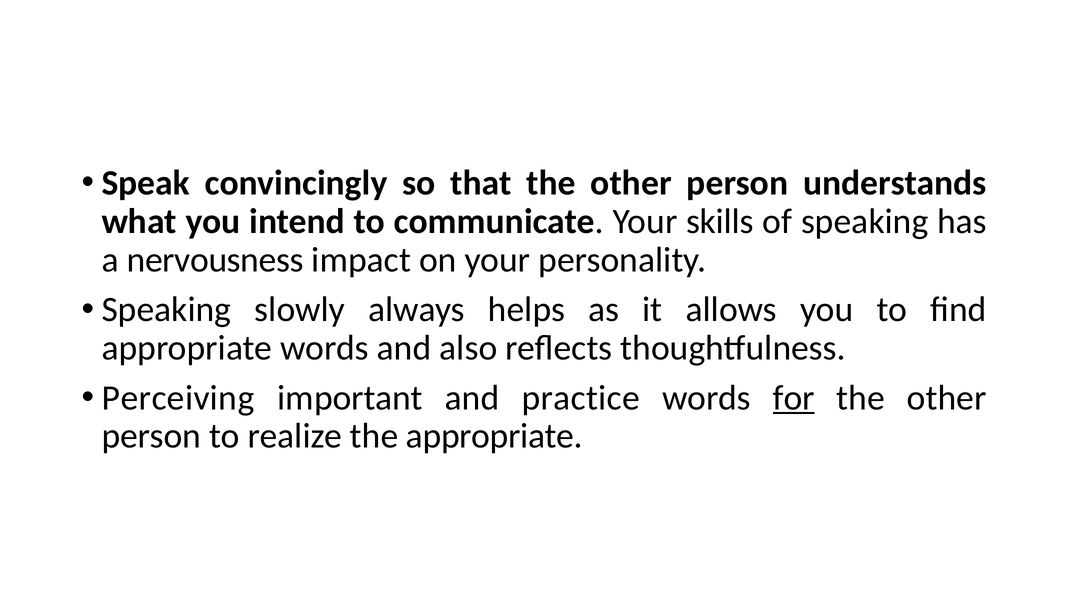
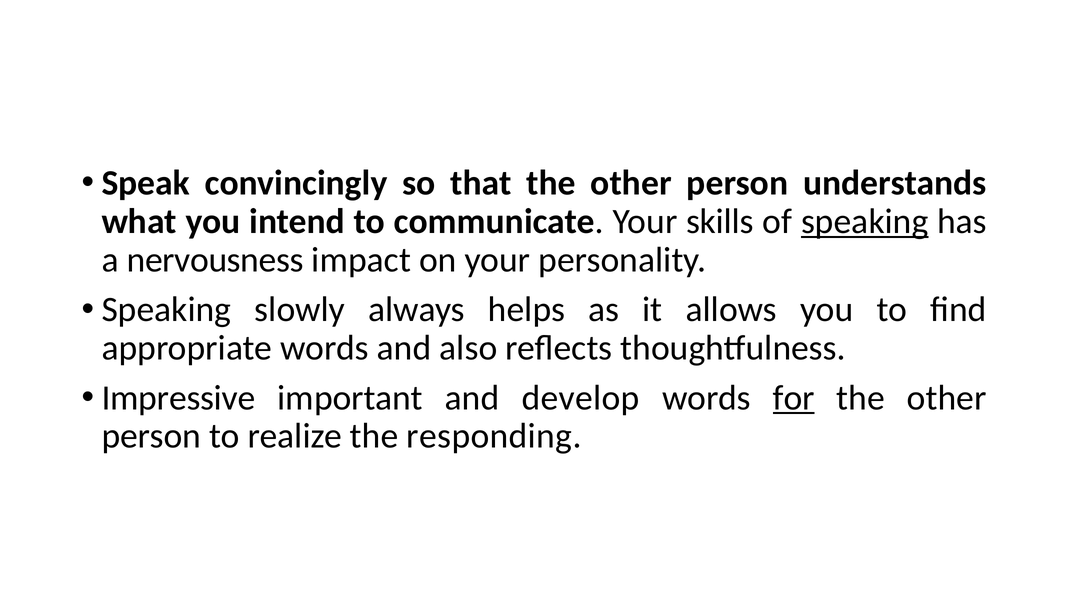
speaking underline: none -> present (865, 222)
Perceiving: Perceiving -> Impressive (178, 398)
practice: practice -> develop (581, 398)
the appropriate: appropriate -> responding (494, 436)
